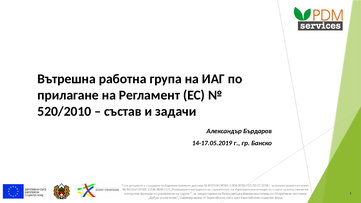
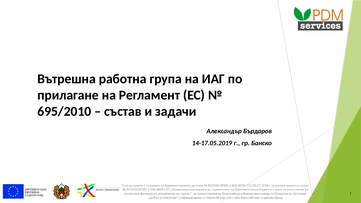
520/2010: 520/2010 -> 695/2010 (64, 111)
